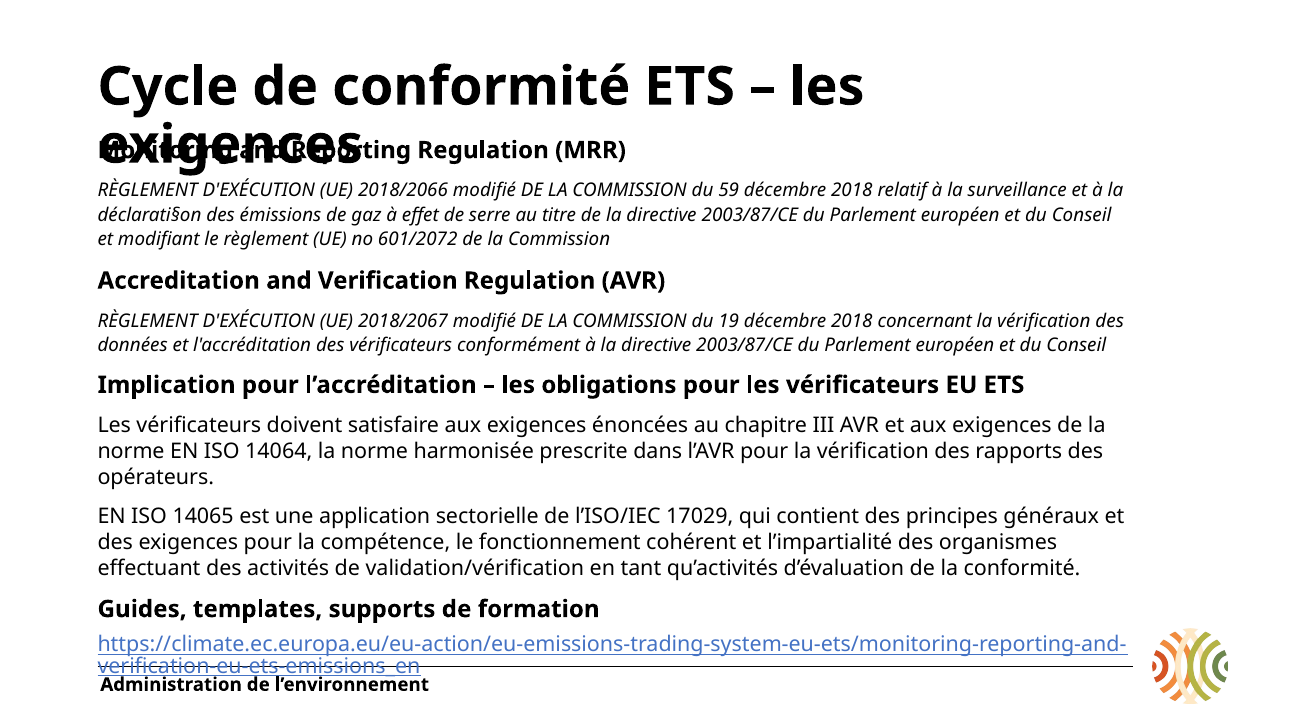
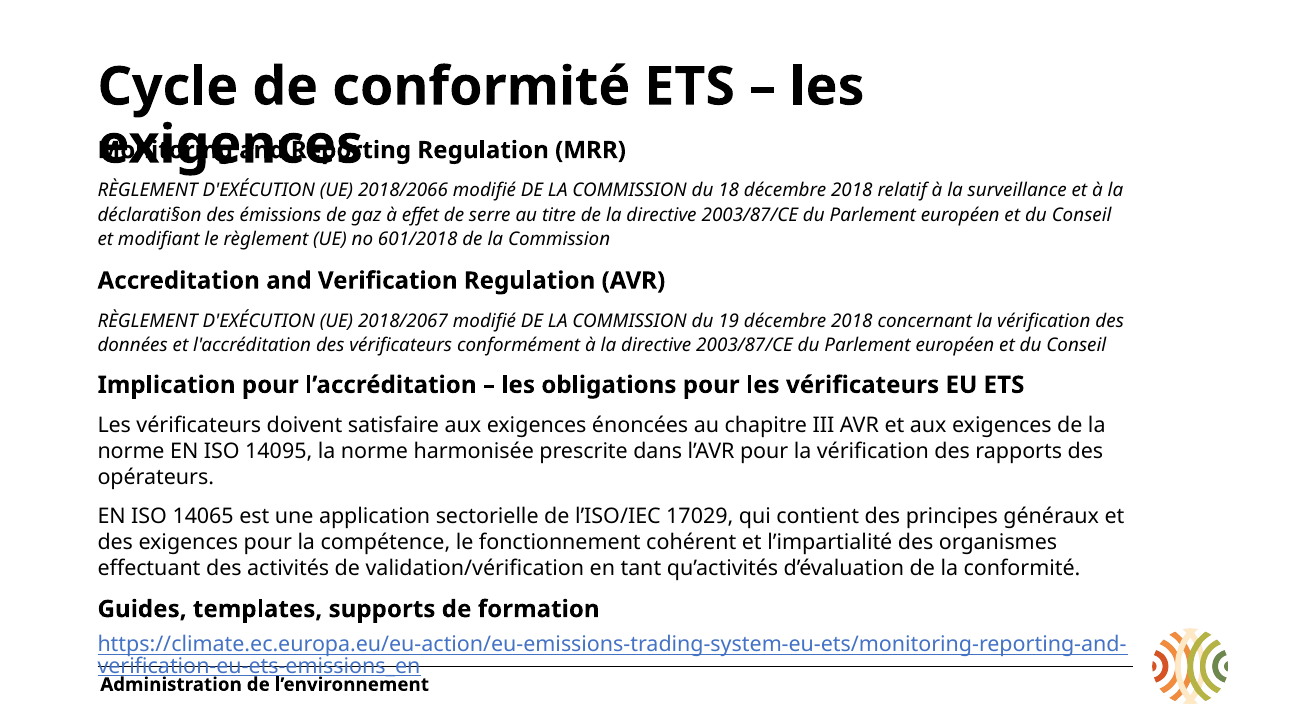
59: 59 -> 18 (729, 191)
601/2072: 601/2072 -> 601/2018 (418, 239)
14064: 14064 -> 14095 (279, 451)
